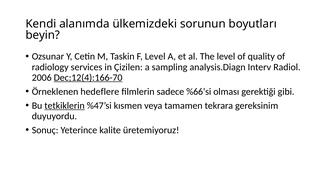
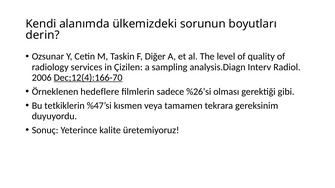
beyin: beyin -> derin (43, 35)
F Level: Level -> Diğer (155, 57)
%66’si: %66’si -> %26’si (199, 92)
tetkiklerin underline: present -> none (65, 106)
